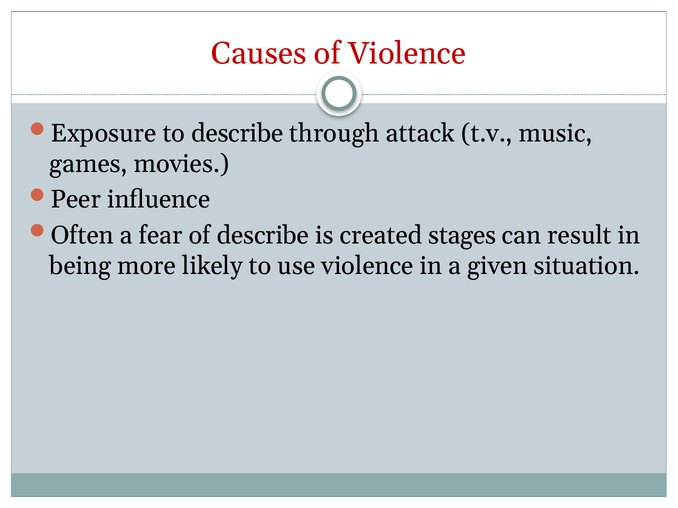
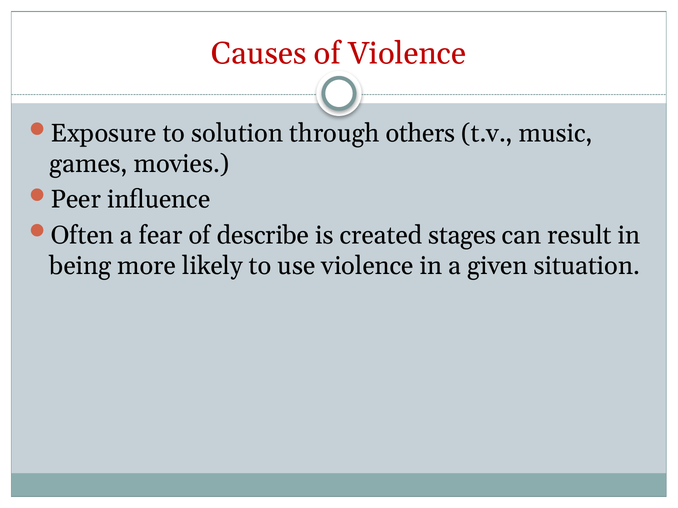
to describe: describe -> solution (237, 134)
attack: attack -> others (421, 134)
